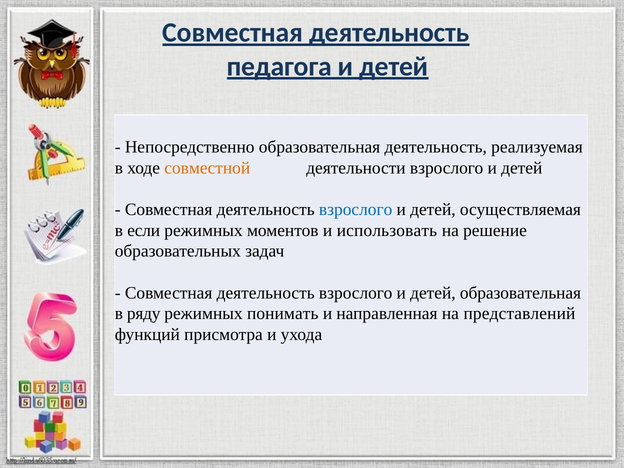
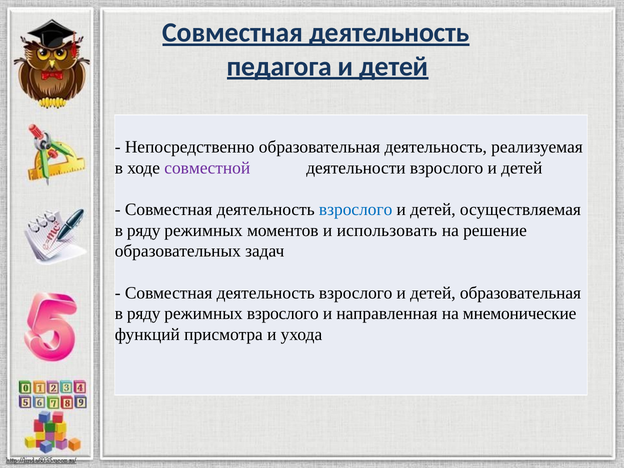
совместной colour: orange -> purple (207, 168)
если: если -> ряду (144, 230)
режимных понимать: понимать -> взрослого (283, 314)
представлений: представлений -> мнемонические (520, 314)
